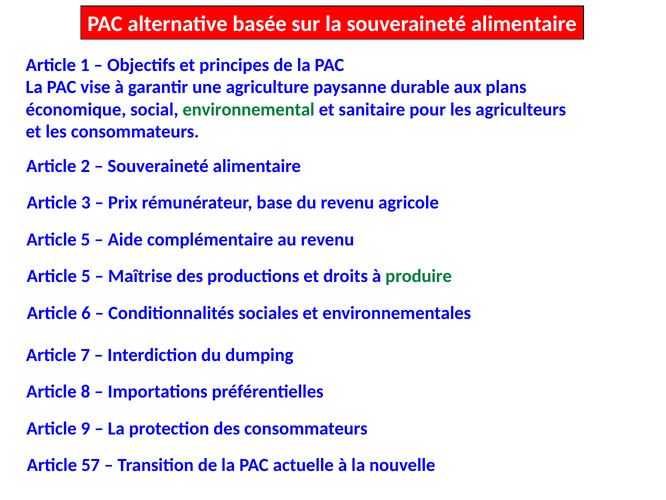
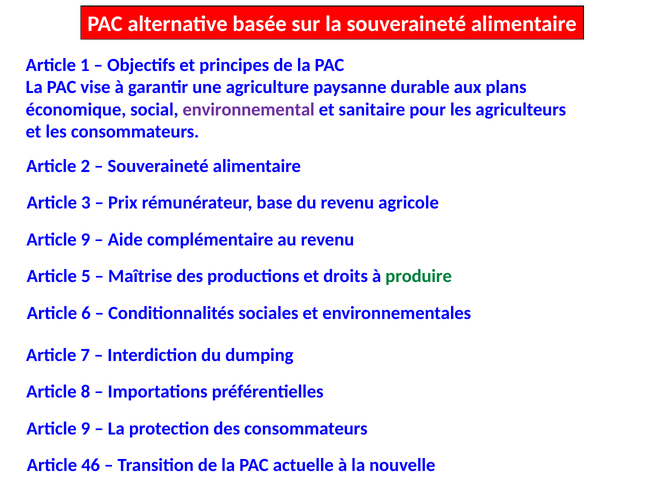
environnemental colour: green -> purple (249, 109)
5: 5 -> 9 (86, 239)
57: 57 -> 46 (91, 465)
